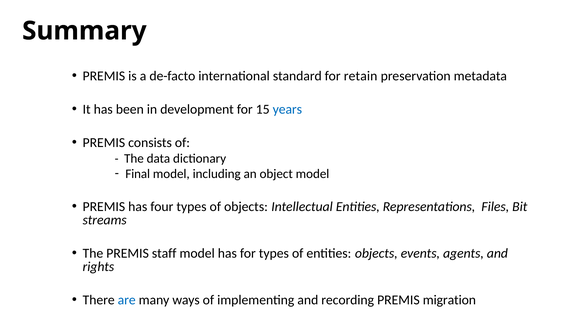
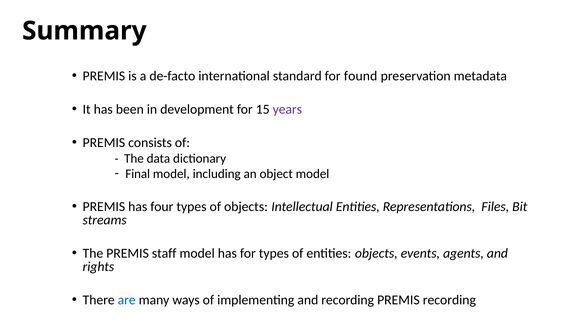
retain: retain -> found (361, 76)
years colour: blue -> purple (287, 109)
PREMIS migration: migration -> recording (449, 300)
